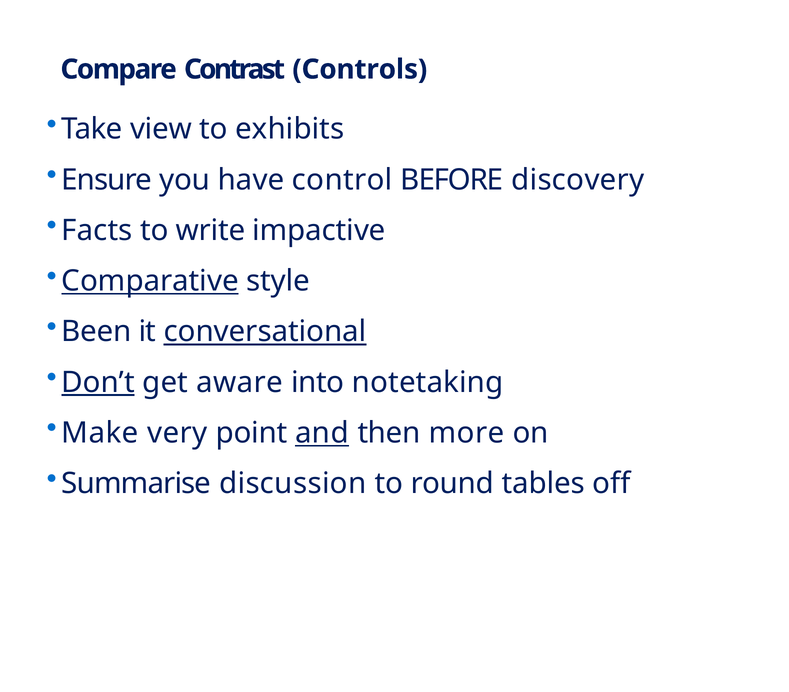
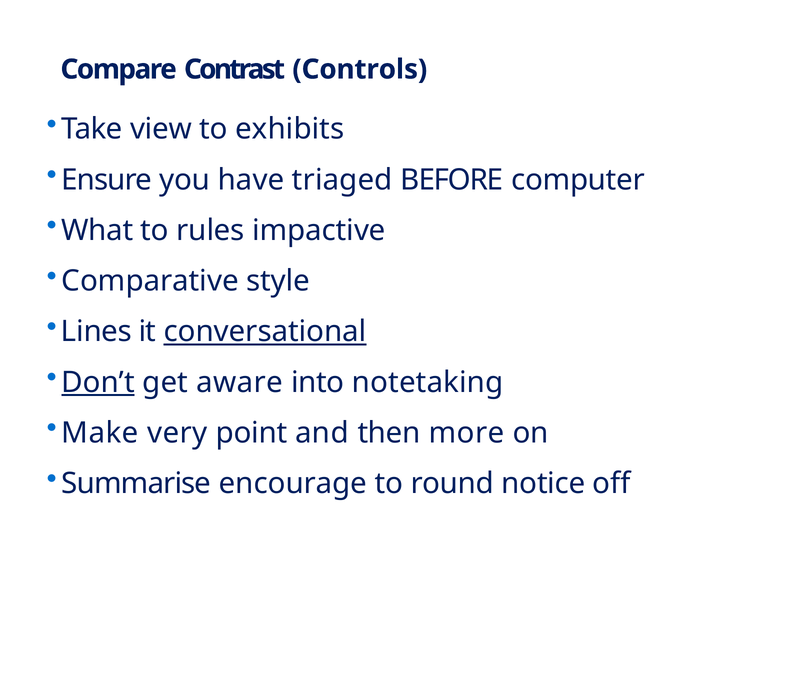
control: control -> triaged (342, 180)
discovery: discovery -> computer (578, 180)
Facts: Facts -> What (97, 230)
write: write -> rules (211, 230)
Comparative underline: present -> none (150, 281)
Been: Been -> Lines (97, 332)
and underline: present -> none (322, 433)
discussion: discussion -> encourage (293, 484)
tables: tables -> notice (543, 484)
